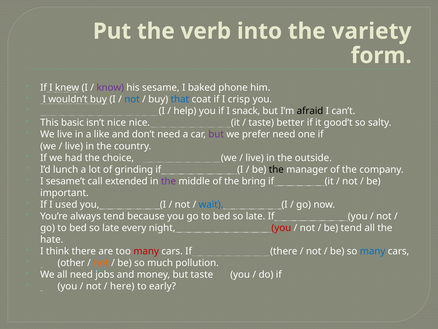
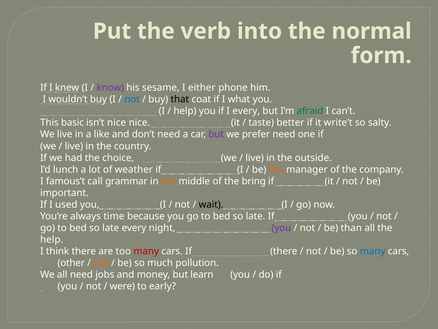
variety: variety -> normal (372, 31)
baked: baked -> either (202, 88)
that colour: blue -> black (180, 99)
crisp: crisp -> what (239, 99)
I snack: snack -> every (246, 111)
afraid colour: black -> green (310, 111)
good’t: good’t -> write’t (338, 123)
grinding: grinding -> weather (134, 169)
the colour: black -> orange (276, 169)
sesame’t: sesame’t -> famous’t (66, 181)
extended: extended -> grammar (126, 181)
the colour: purple -> orange (169, 181)
wait colour: blue -> black (211, 204)
always tend: tend -> time (114, 216)
you colour: red -> purple (281, 228)
be tend: tend -> than (351, 228)
hate: hate -> help (52, 239)
but taste: taste -> learn (202, 274)
here: here -> were (122, 286)
